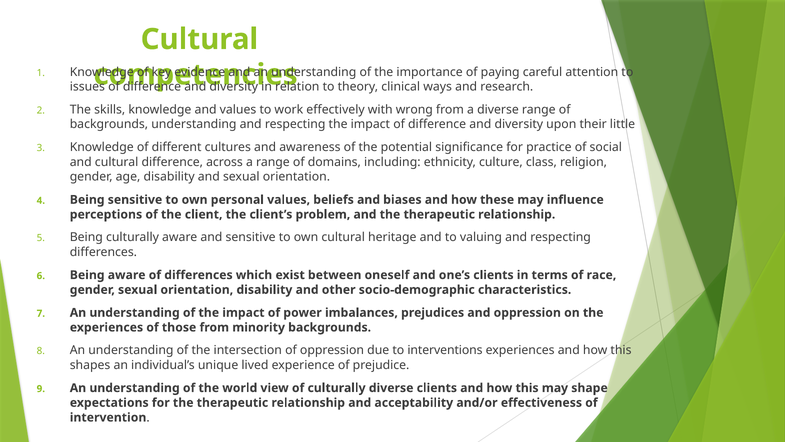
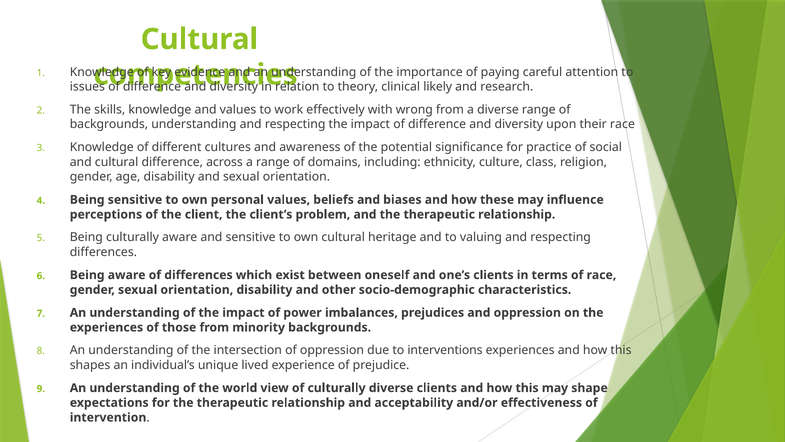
ways: ways -> likely (438, 87)
their little: little -> race (622, 124)
